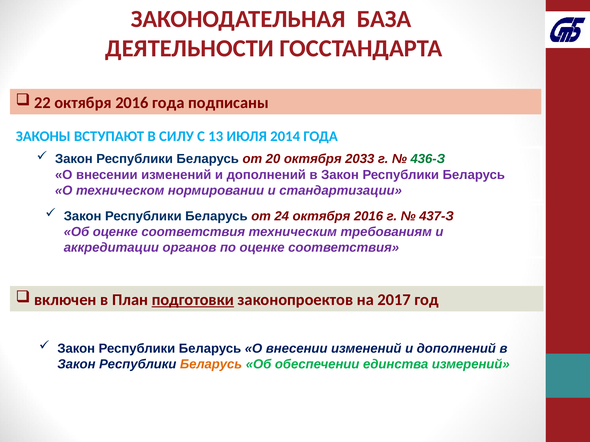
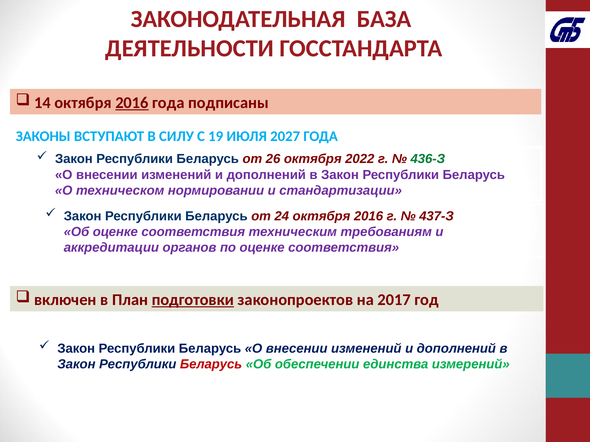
22: 22 -> 14 (42, 103)
2016 underline: none -> present (132, 103)
13: 13 -> 19 (216, 136)
2014: 2014 -> 2027 (285, 136)
20: 20 -> 26 (273, 159)
2033: 2033 -> 2022 (360, 159)
Беларусь colour: orange -> red (211, 365)
